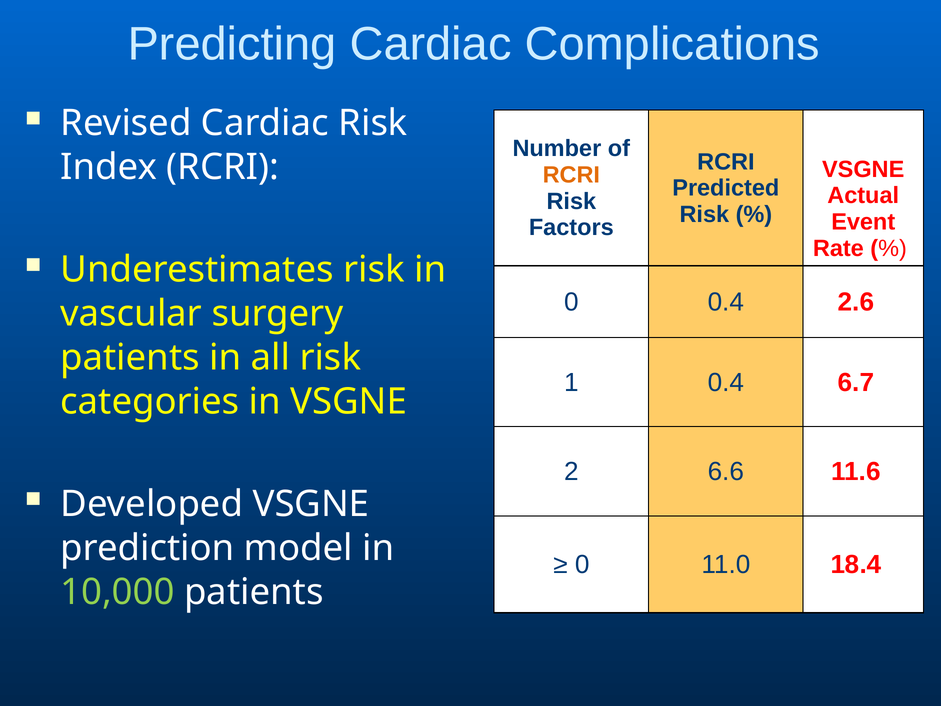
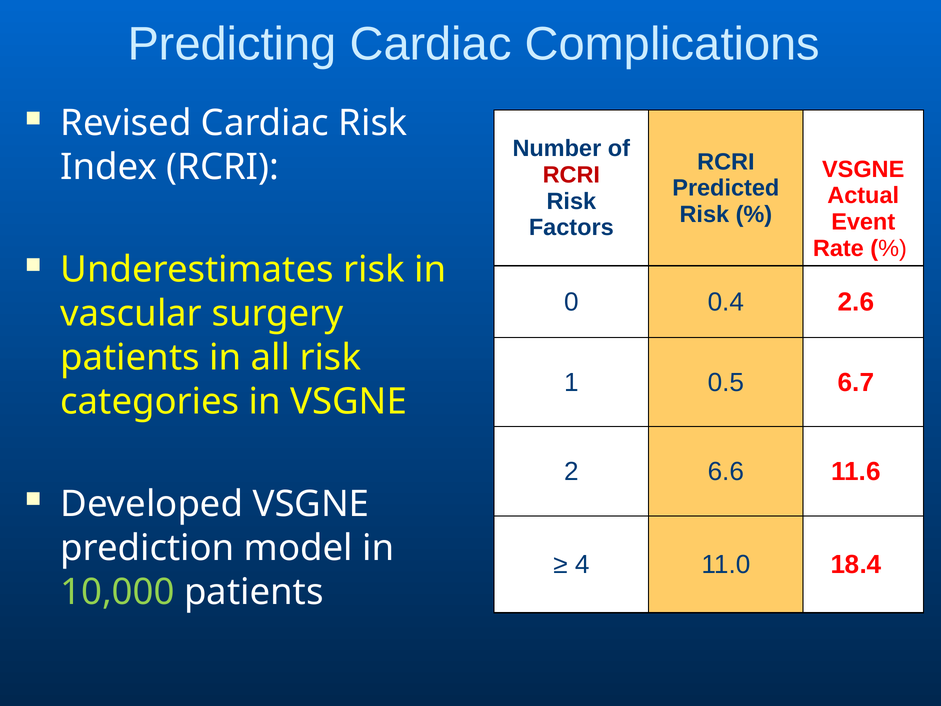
RCRI colour: orange -> red (571, 175)
1 0.4: 0.4 -> 0.5 (726, 382)
0: 0 -> 4 (582, 565)
